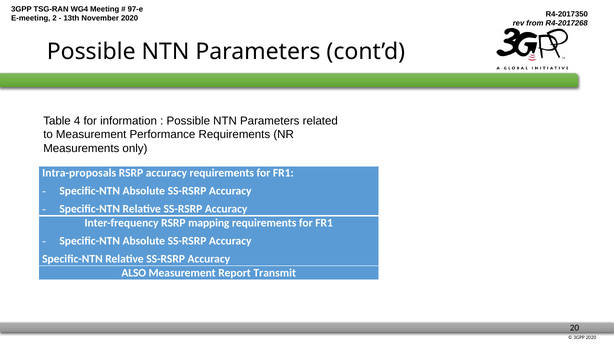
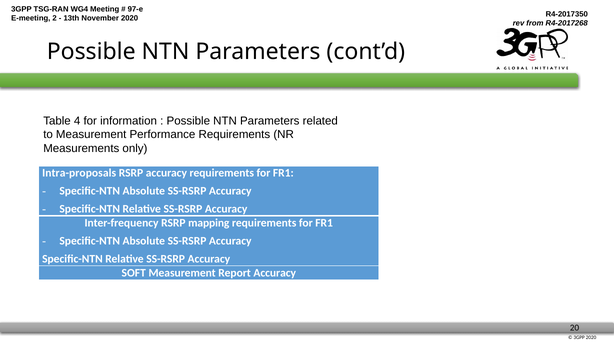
ALSO: ALSO -> SOFT (134, 273)
Report Transmit: Transmit -> Accuracy (275, 273)
